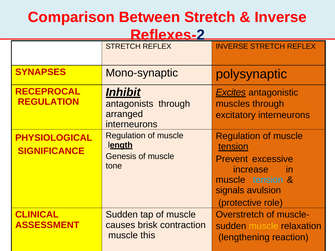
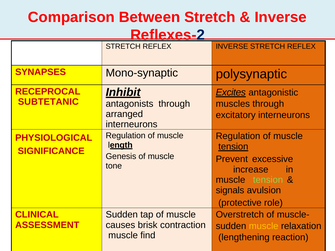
REGULATION: REGULATION -> SUBTETANIC (48, 102)
tension colour: light blue -> light green (268, 180)
this: this -> find (148, 236)
